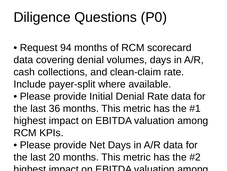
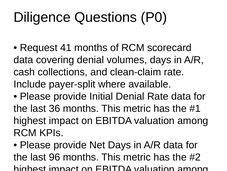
94: 94 -> 41 (66, 48)
20: 20 -> 96 (55, 157)
